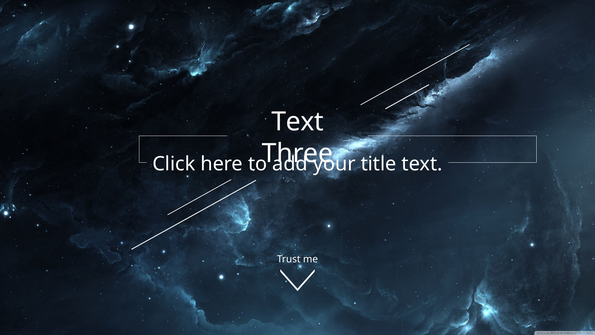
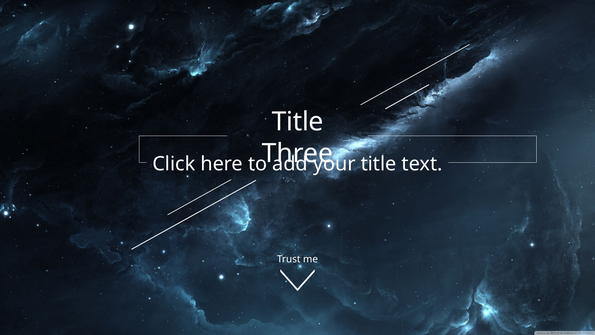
Text: Text -> Title (298, 122)
